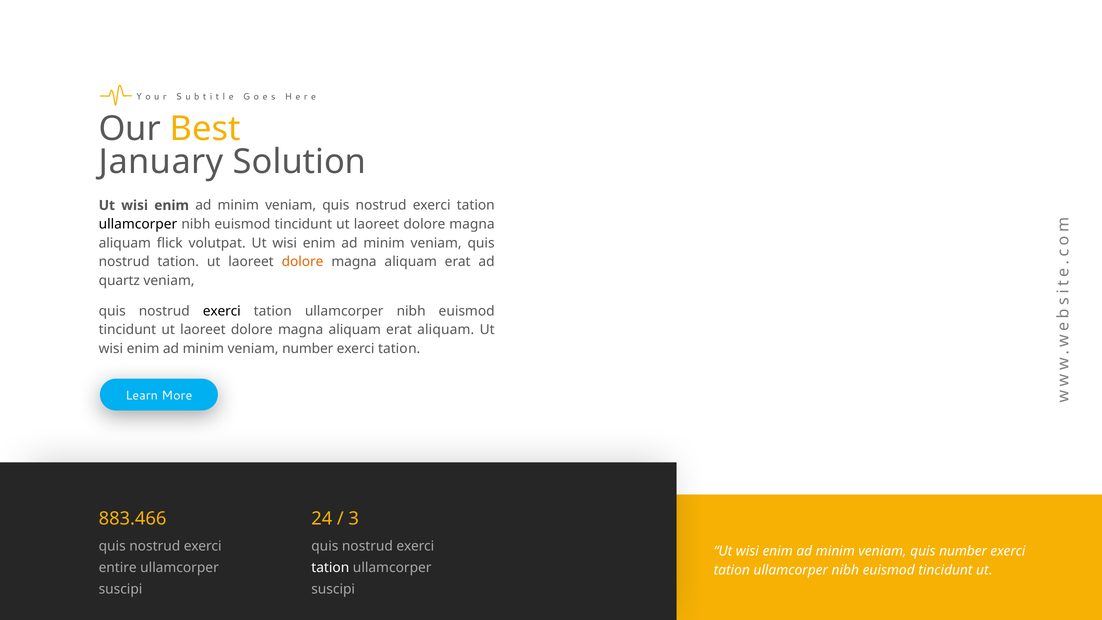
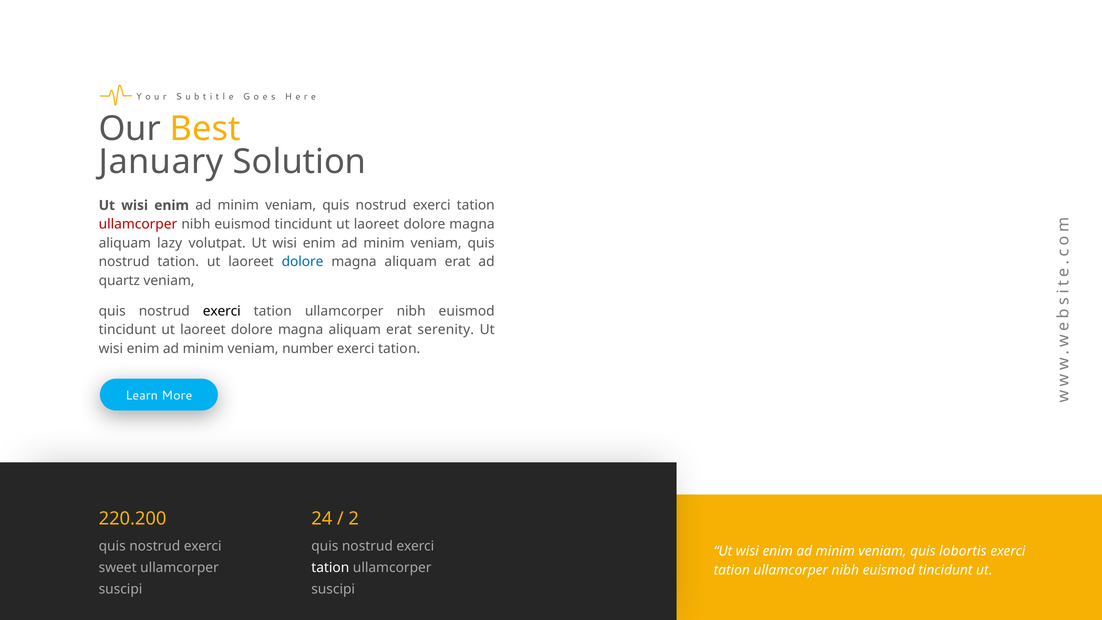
ullamcorper colour: black -> red (138, 224)
flick: flick -> lazy (170, 243)
dolore colour: orange -> blue (303, 262)
erat aliquam: aliquam -> serenity (446, 330)
883.466: 883.466 -> 220.200 (133, 519)
3: 3 -> 2 (354, 519)
quis number: number -> lobortis (963, 551)
entire: entire -> sweet (118, 568)
